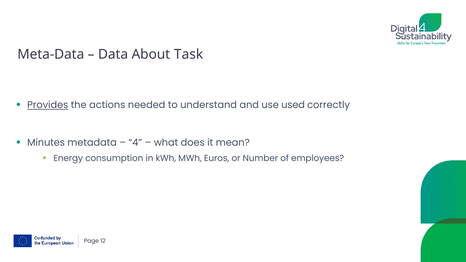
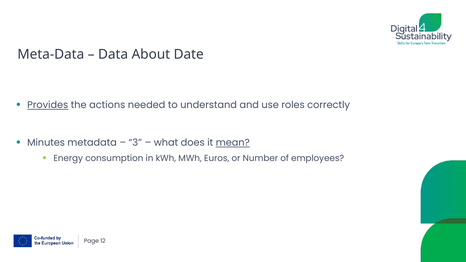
Task: Task -> Date (189, 54)
used: used -> roles (293, 105)
4: 4 -> 3 (135, 143)
mean underline: none -> present (233, 143)
